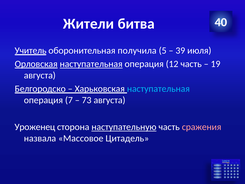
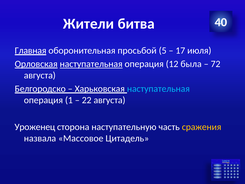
Учитель: Учитель -> Главная (31, 50)
получила: получила -> просьбой (137, 50)
39: 39 -> 17 (180, 50)
12 часть: часть -> была (191, 64)
19: 19 -> 72 (216, 64)
7: 7 -> 1 (69, 100)
73: 73 -> 22 (87, 100)
наступательную underline: present -> none (124, 127)
сражения colour: pink -> yellow (202, 127)
